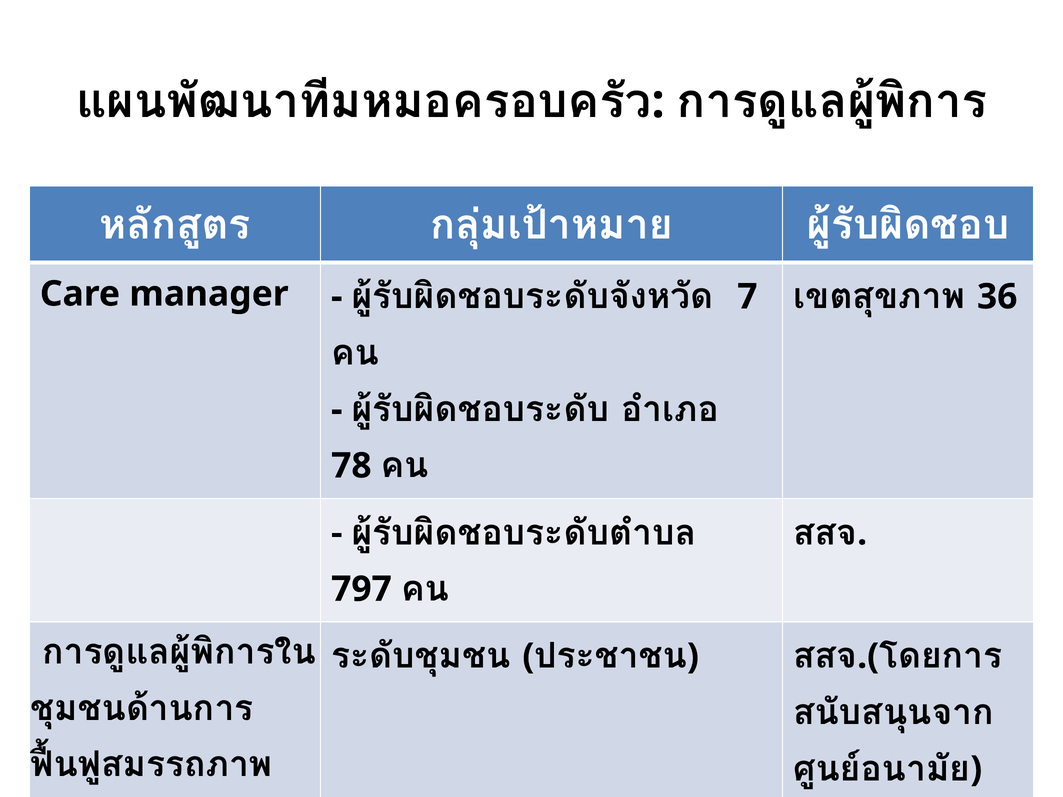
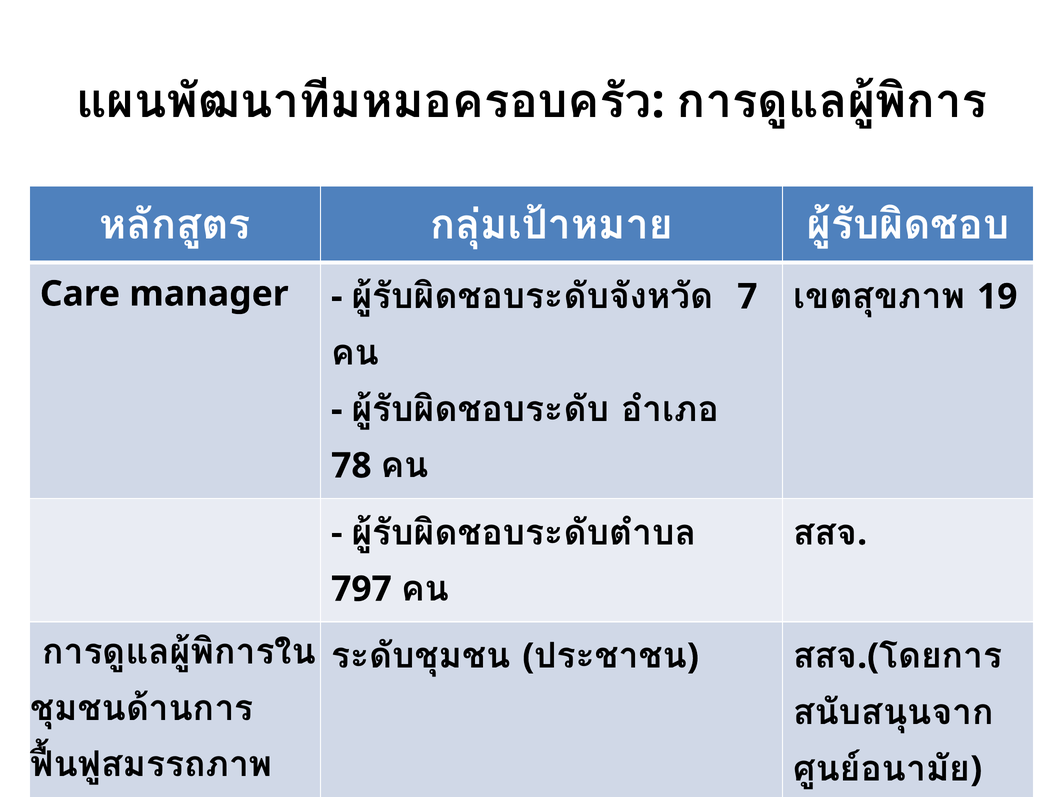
36: 36 -> 19 (997, 297)
